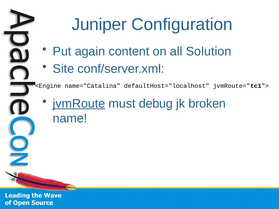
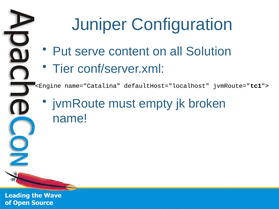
again: again -> serve (90, 52)
Site: Site -> Tier (63, 69)
jvmRoute underline: present -> none (79, 104)
debug: debug -> empty (156, 104)
